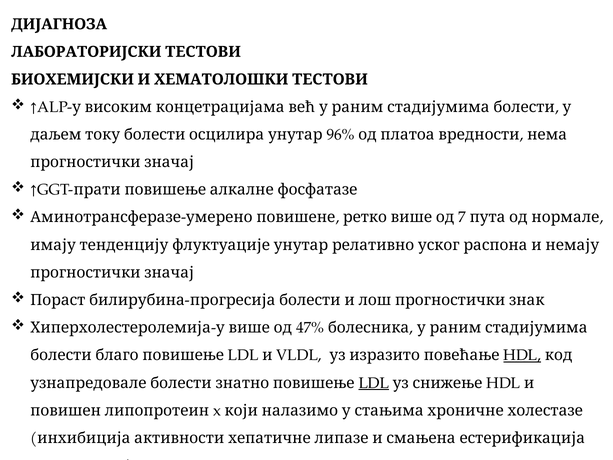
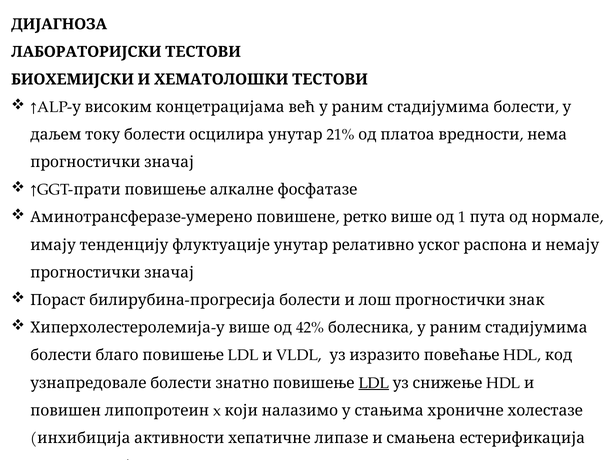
96%: 96% -> 21% (341, 135)
7: 7 -> 1 (462, 217)
47%: 47% -> 42% (310, 328)
HDL underline: present -> none (522, 355)
